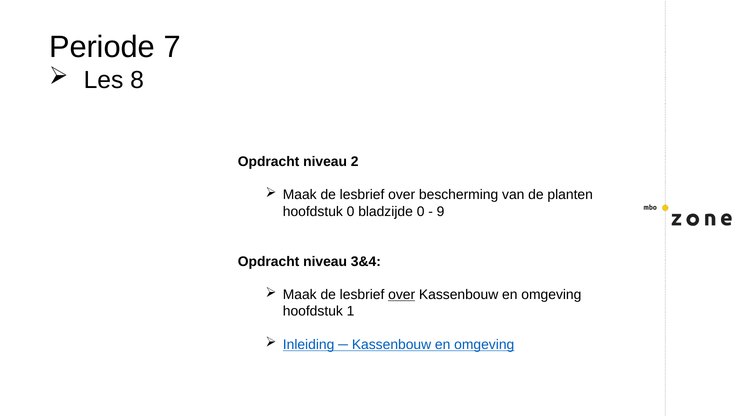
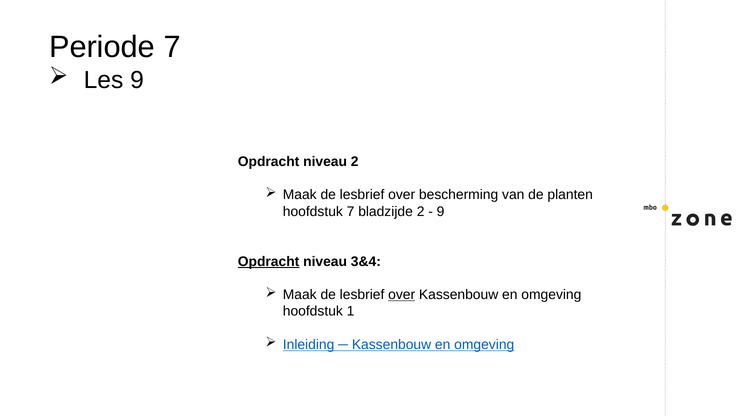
Les 8: 8 -> 9 (137, 80)
hoofdstuk 0: 0 -> 7 (351, 211)
bladzijde 0: 0 -> 2 (421, 211)
Opdracht underline: none -> present (269, 261)
